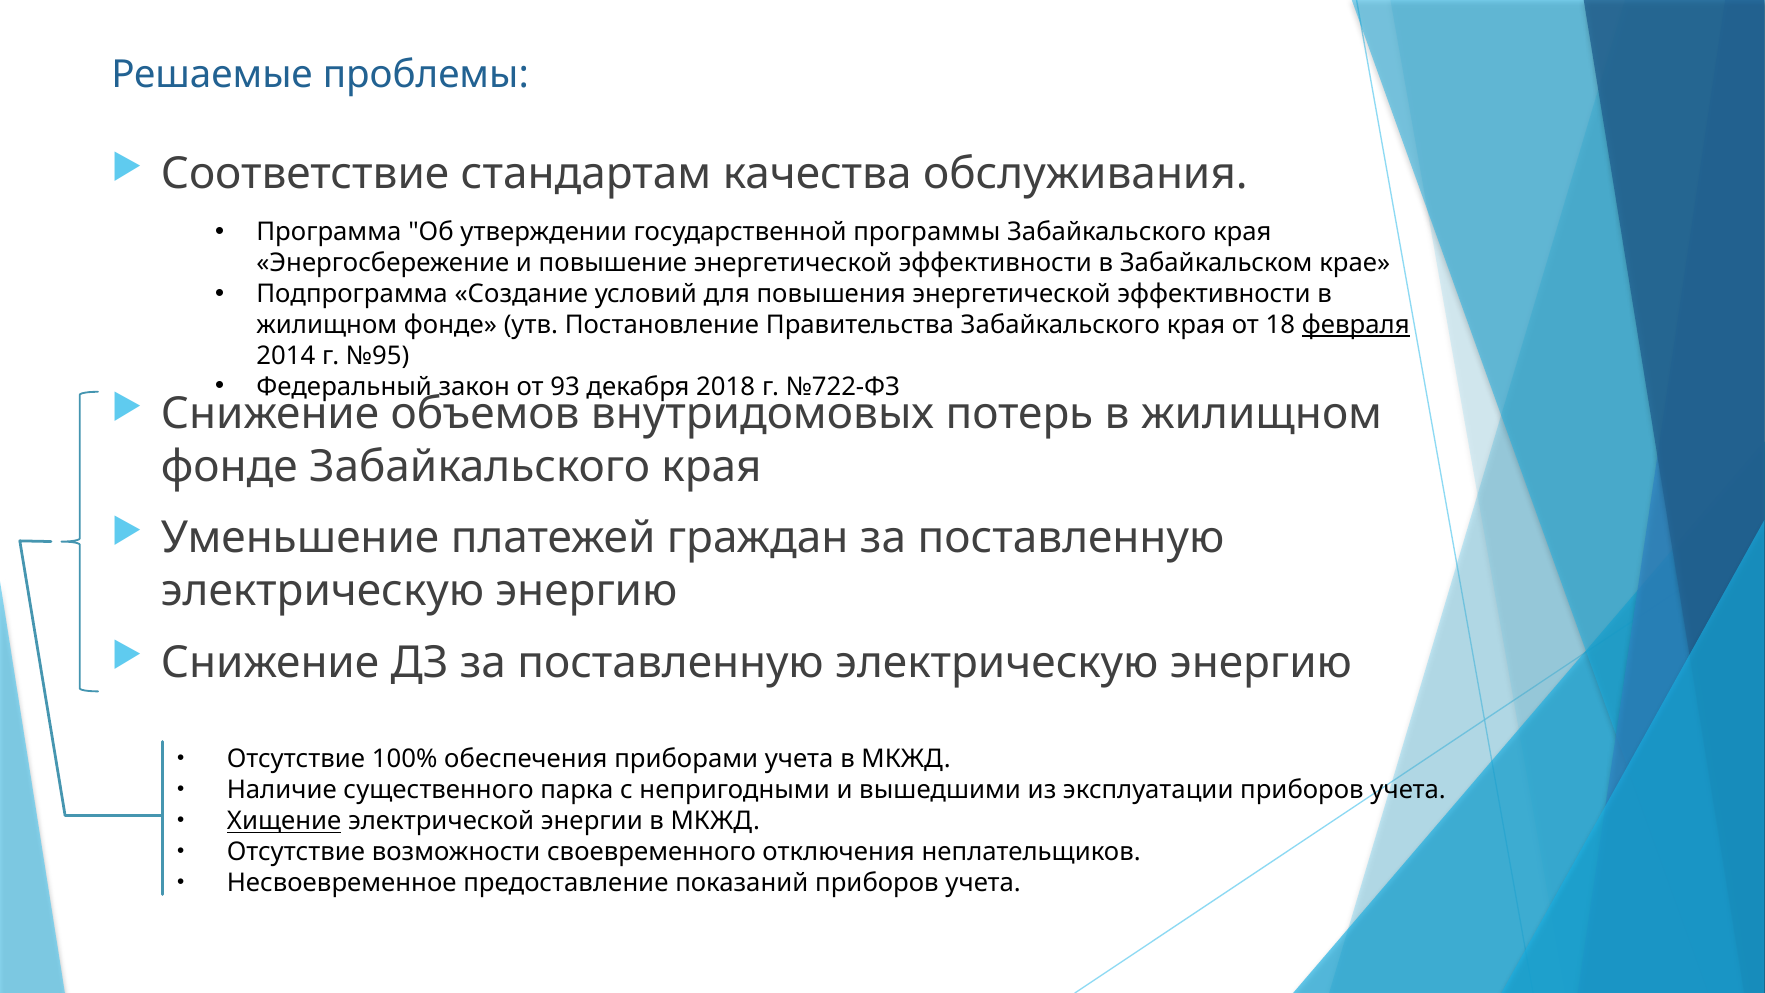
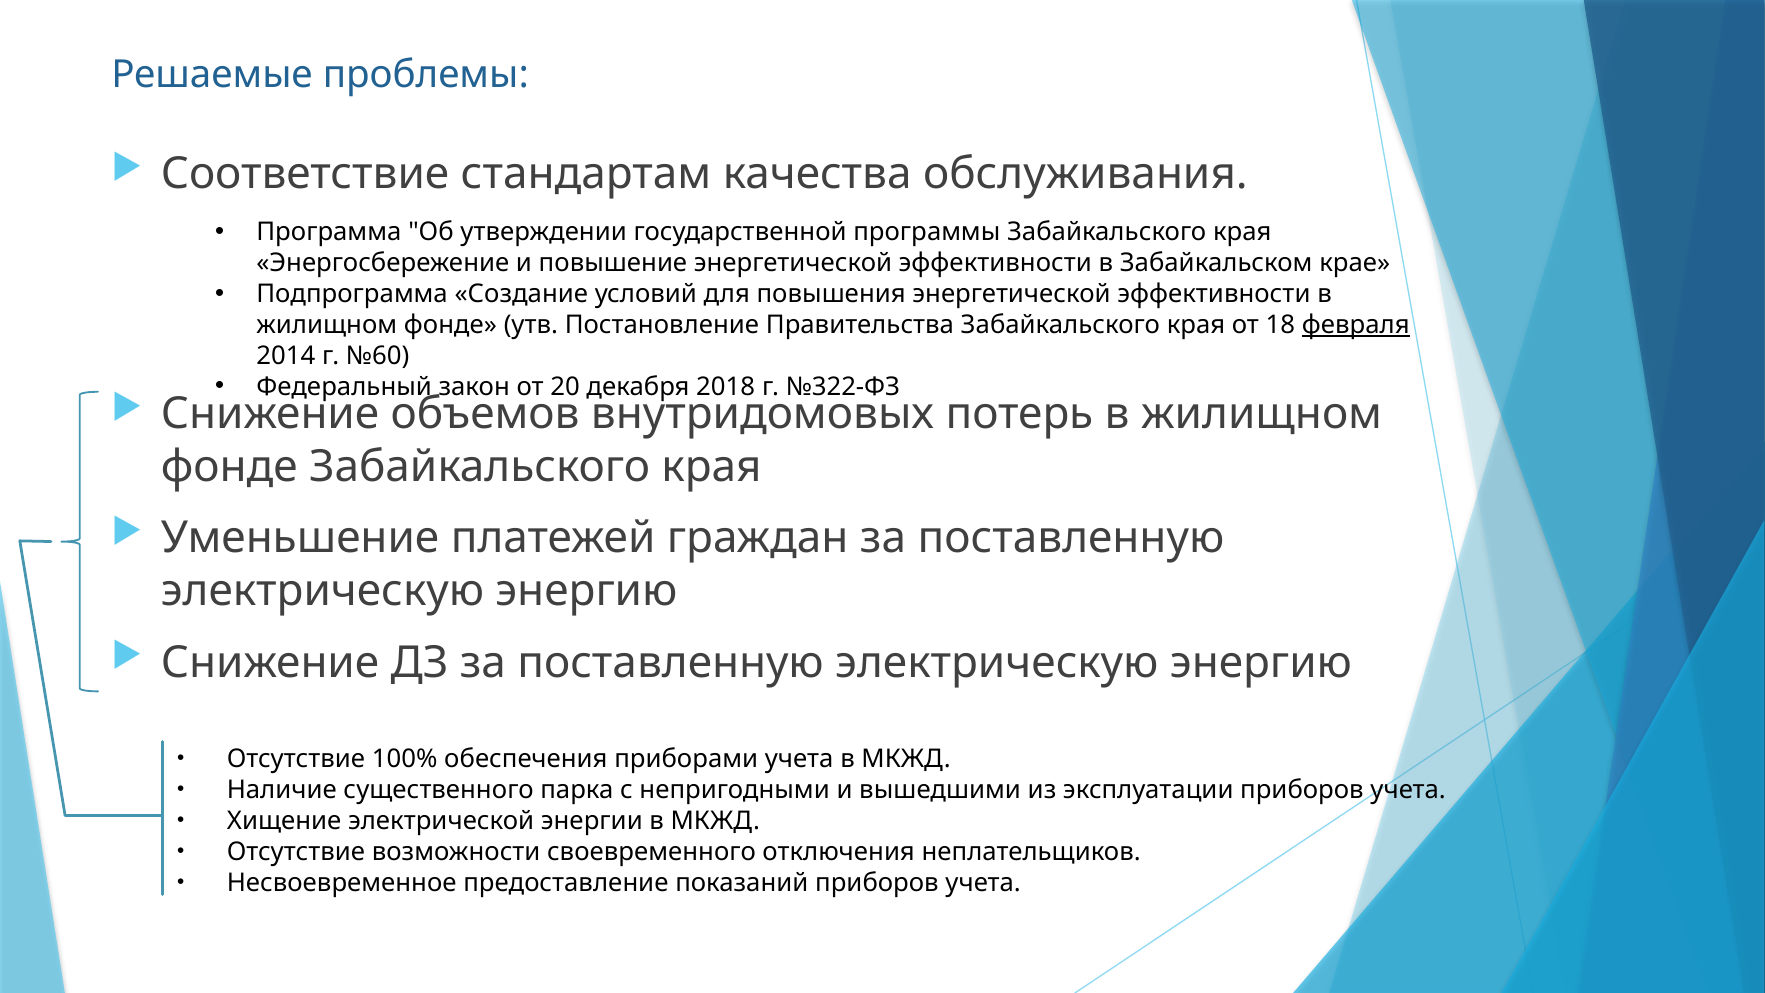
№95: №95 -> №60 (378, 356)
93: 93 -> 20 (565, 387)
№722-ФЗ: №722-ФЗ -> №322-ФЗ (843, 387)
Хищение underline: present -> none (284, 821)
